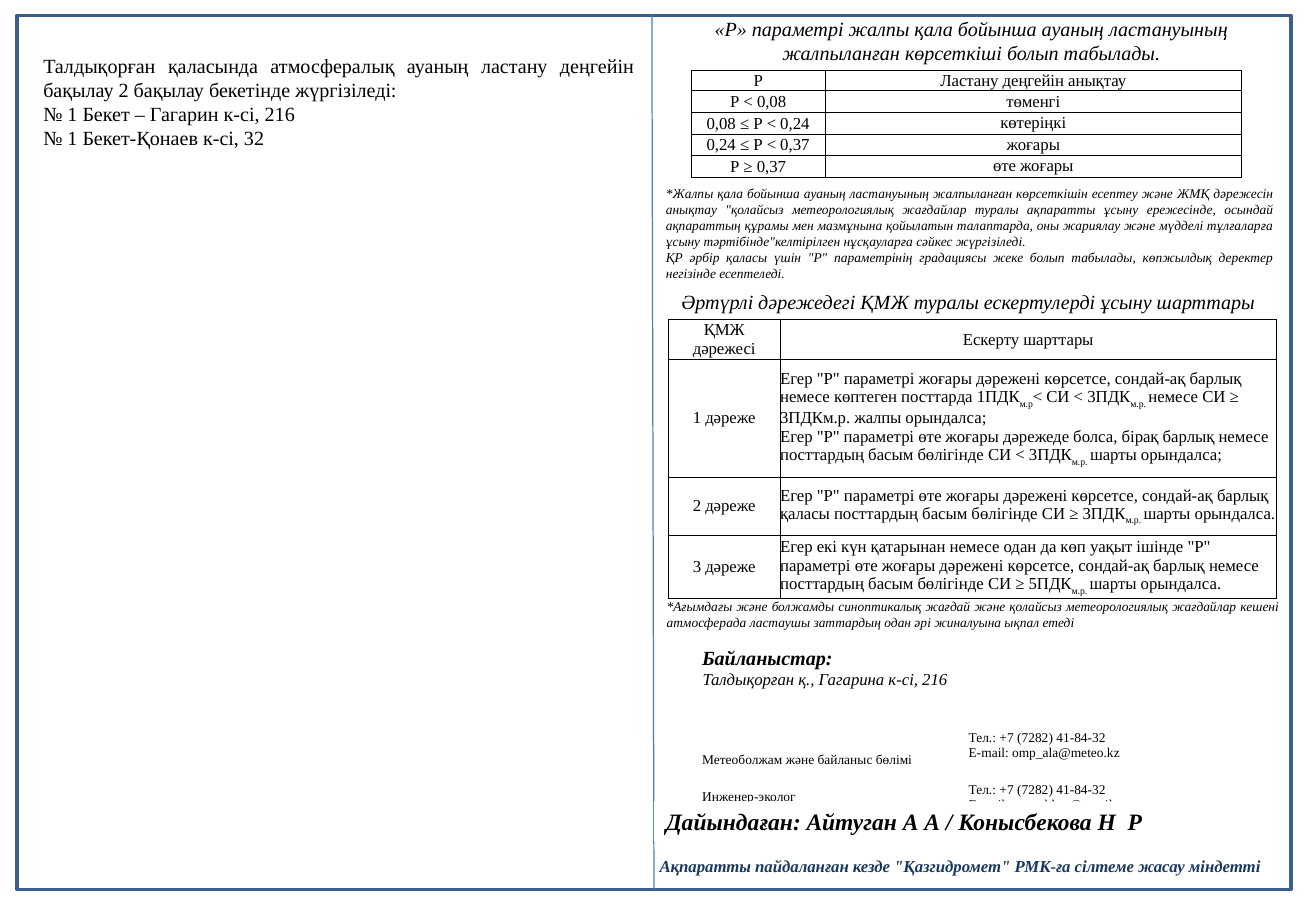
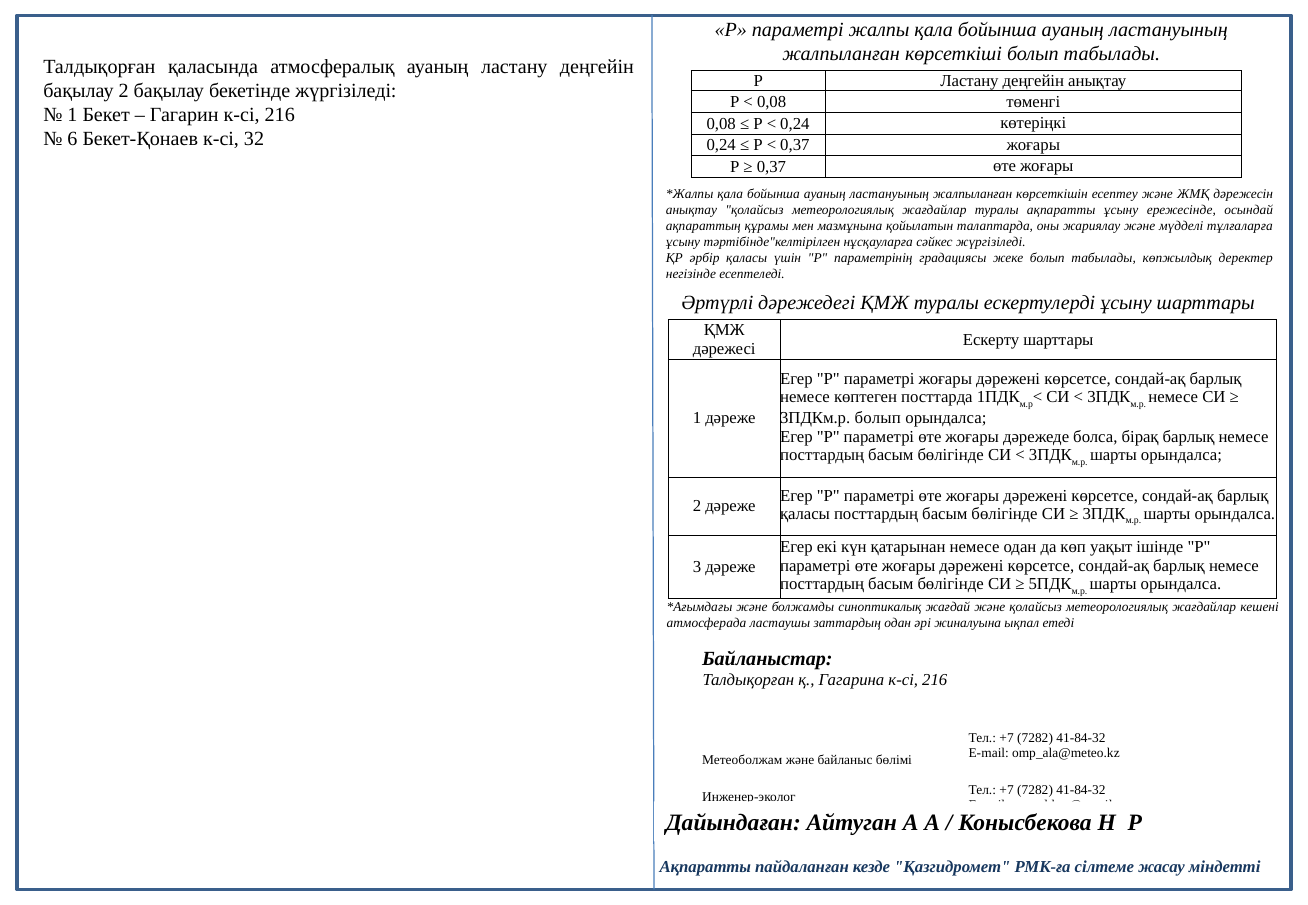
1: 1 -> 6 (72, 139)
3ПДКм.р жалпы: жалпы -> болып (878, 419)
